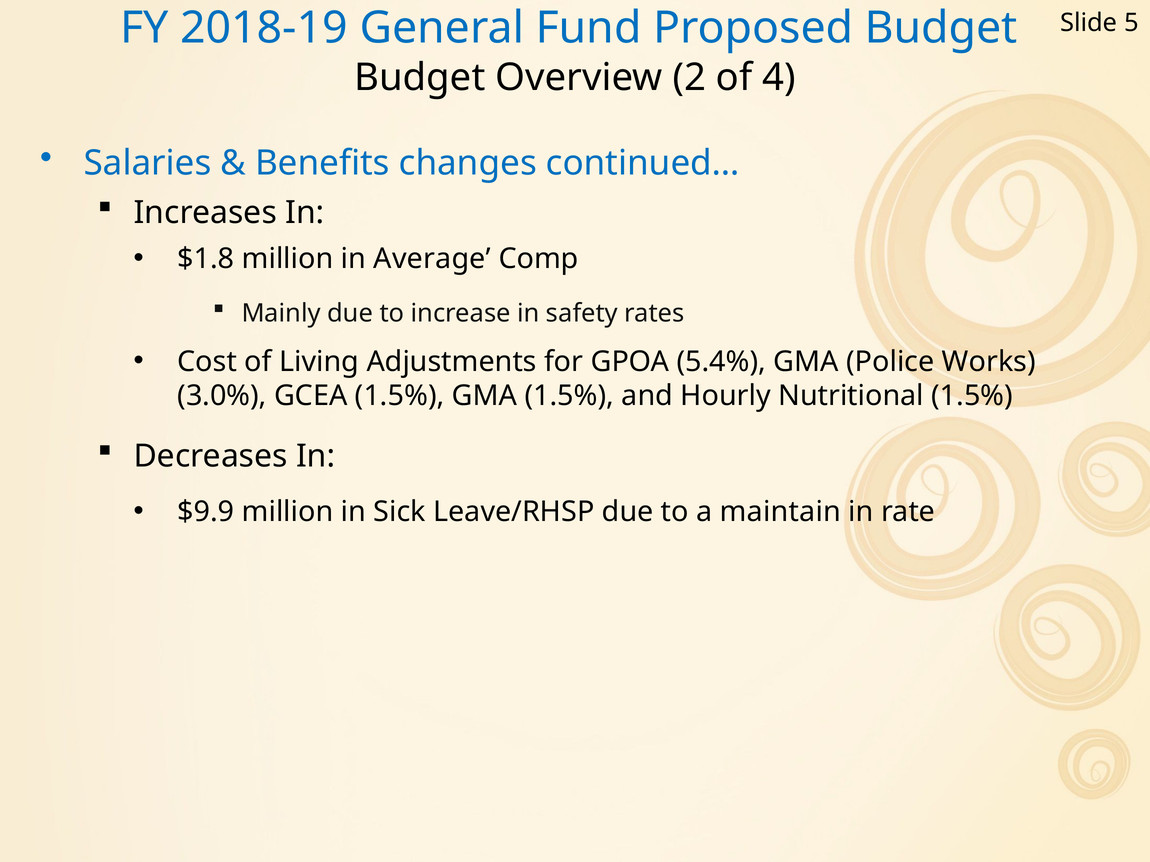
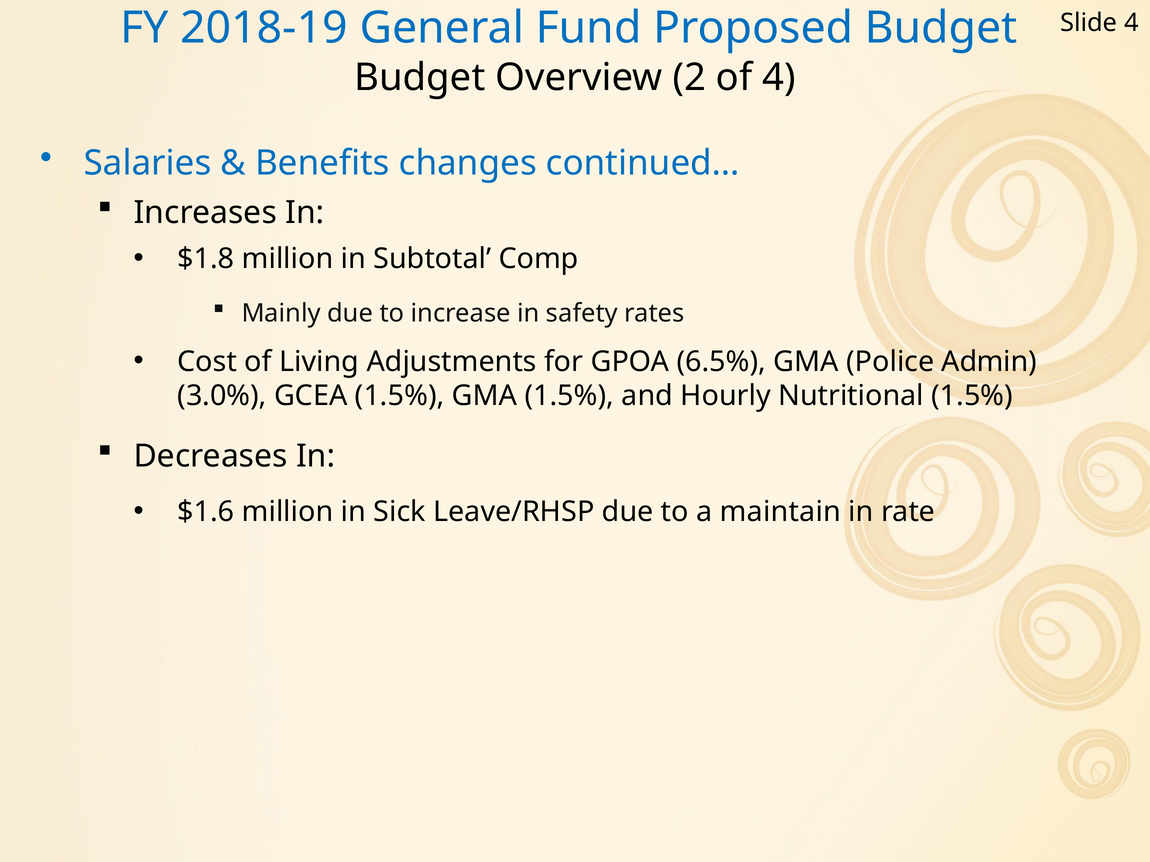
Slide 5: 5 -> 4 (1131, 23)
Average: Average -> Subtotal (432, 259)
5.4%: 5.4% -> 6.5% (721, 362)
Works: Works -> Admin (989, 362)
$9.9: $9.9 -> $1.6 (206, 512)
